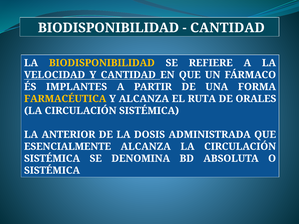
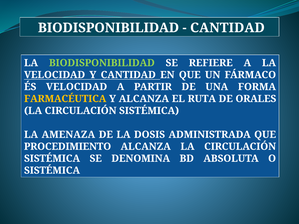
BIODISPONIBILIDAD colour: yellow -> light green (102, 63)
ÉS IMPLANTES: IMPLANTES -> VELOCIDAD (77, 87)
ANTERIOR: ANTERIOR -> AMENAZA (68, 135)
ESENCIALMENTE: ESENCIALMENTE -> PROCEDIMIENTO (68, 147)
